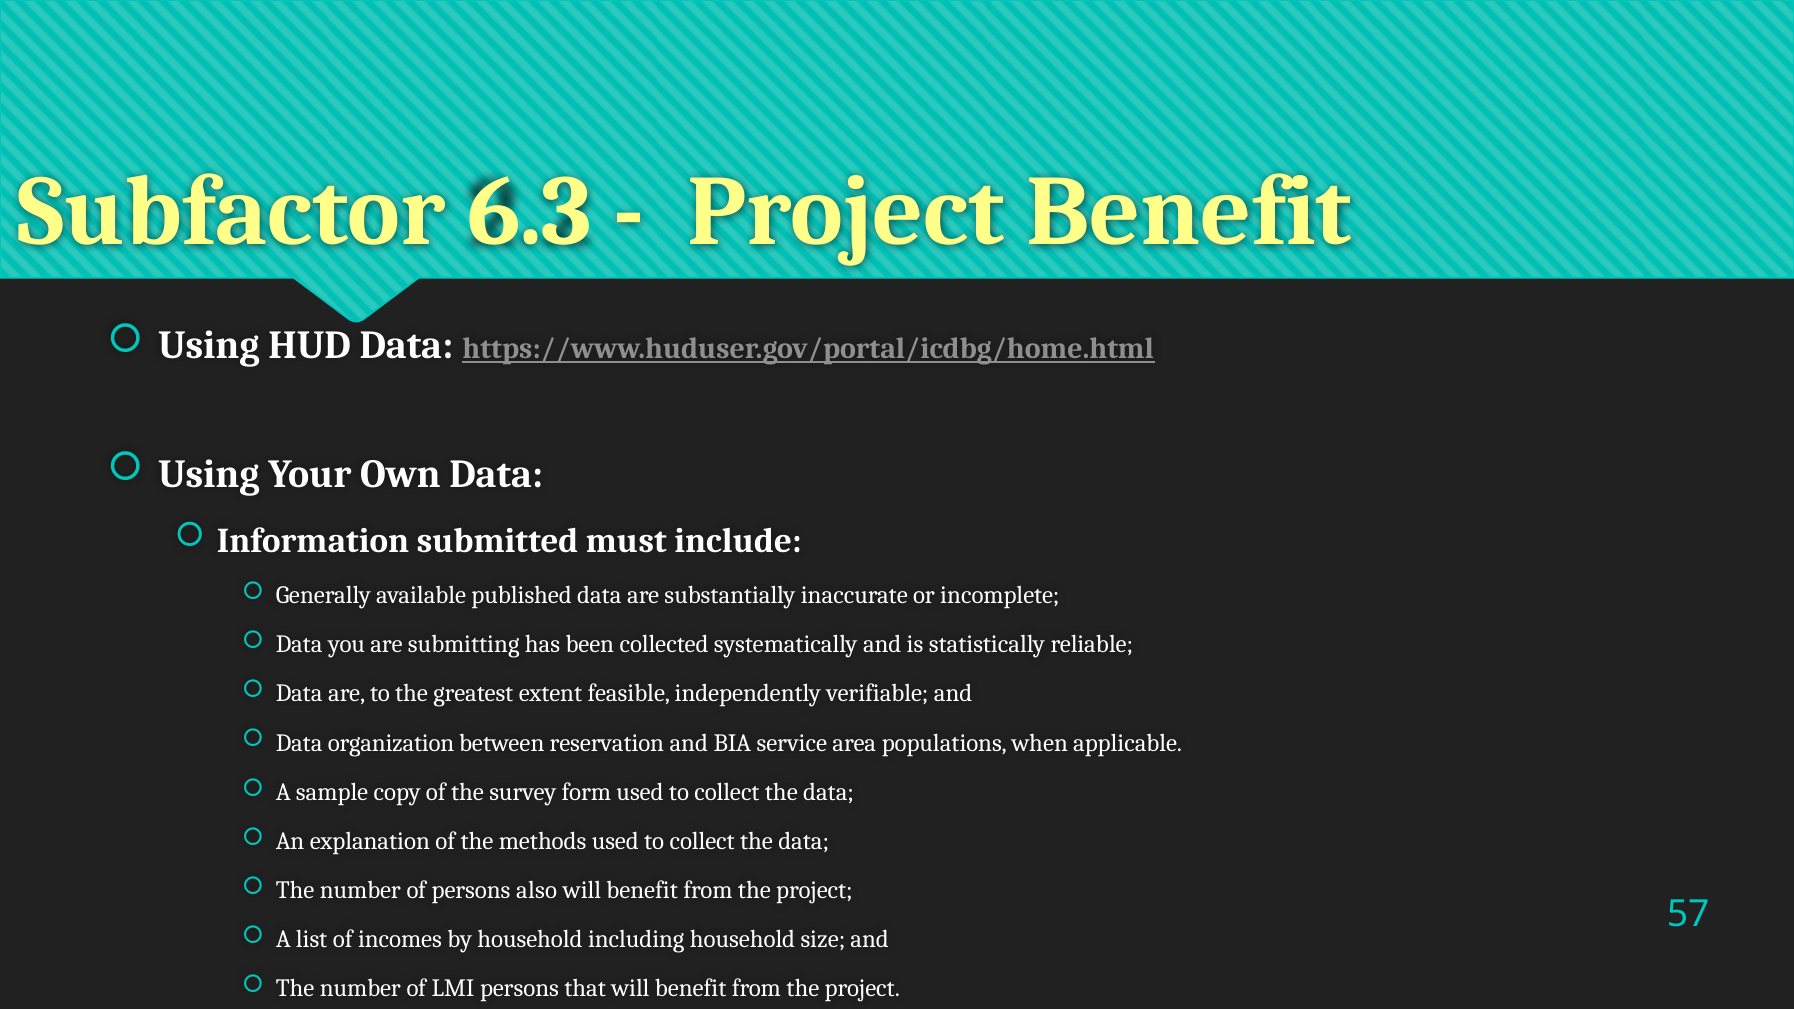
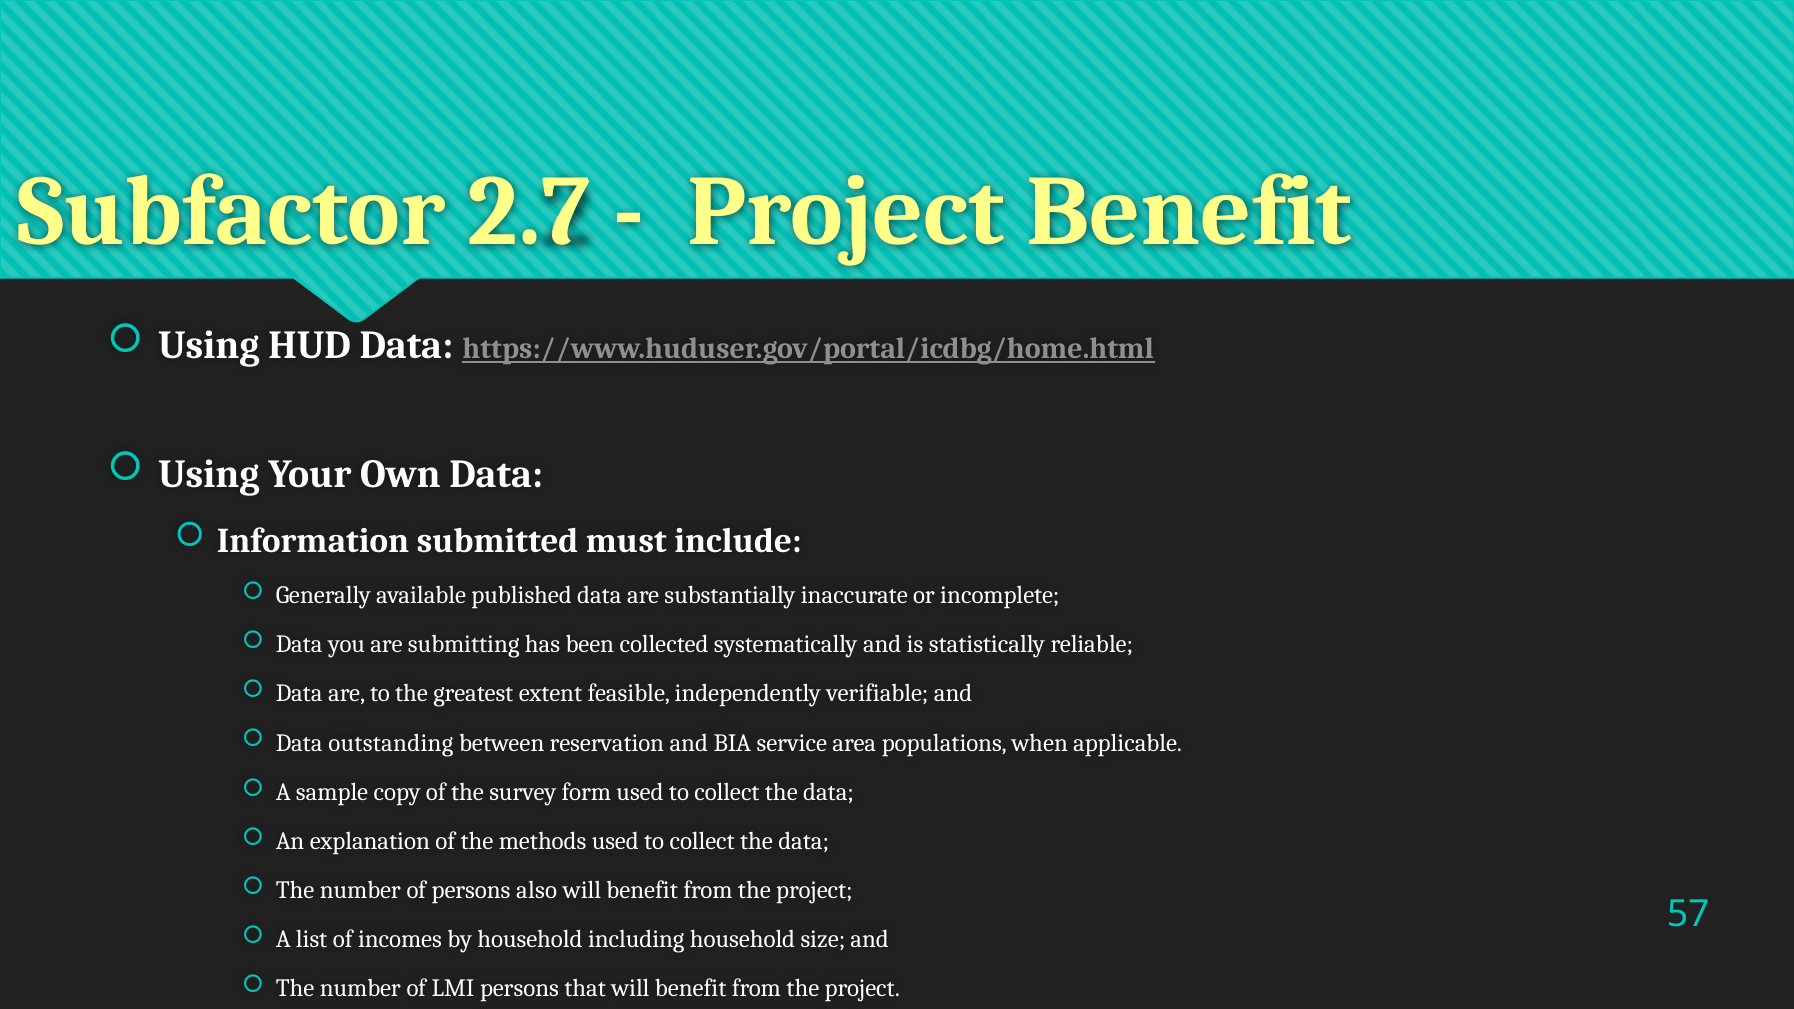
6.3: 6.3 -> 2.7 (529, 212)
organization: organization -> outstanding (391, 743)
